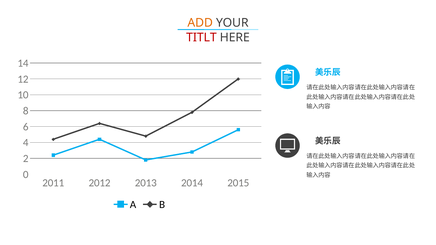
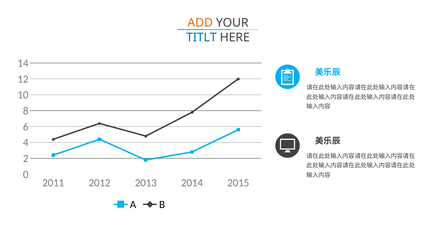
TITLT colour: red -> blue (201, 38)
